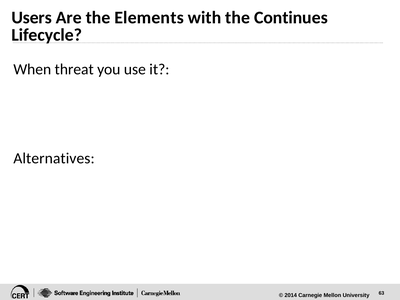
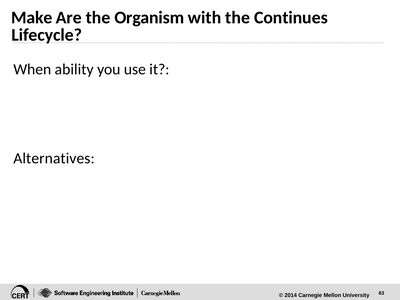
Users: Users -> Make (32, 18)
Elements: Elements -> Organism (149, 18)
threat: threat -> ability (74, 70)
